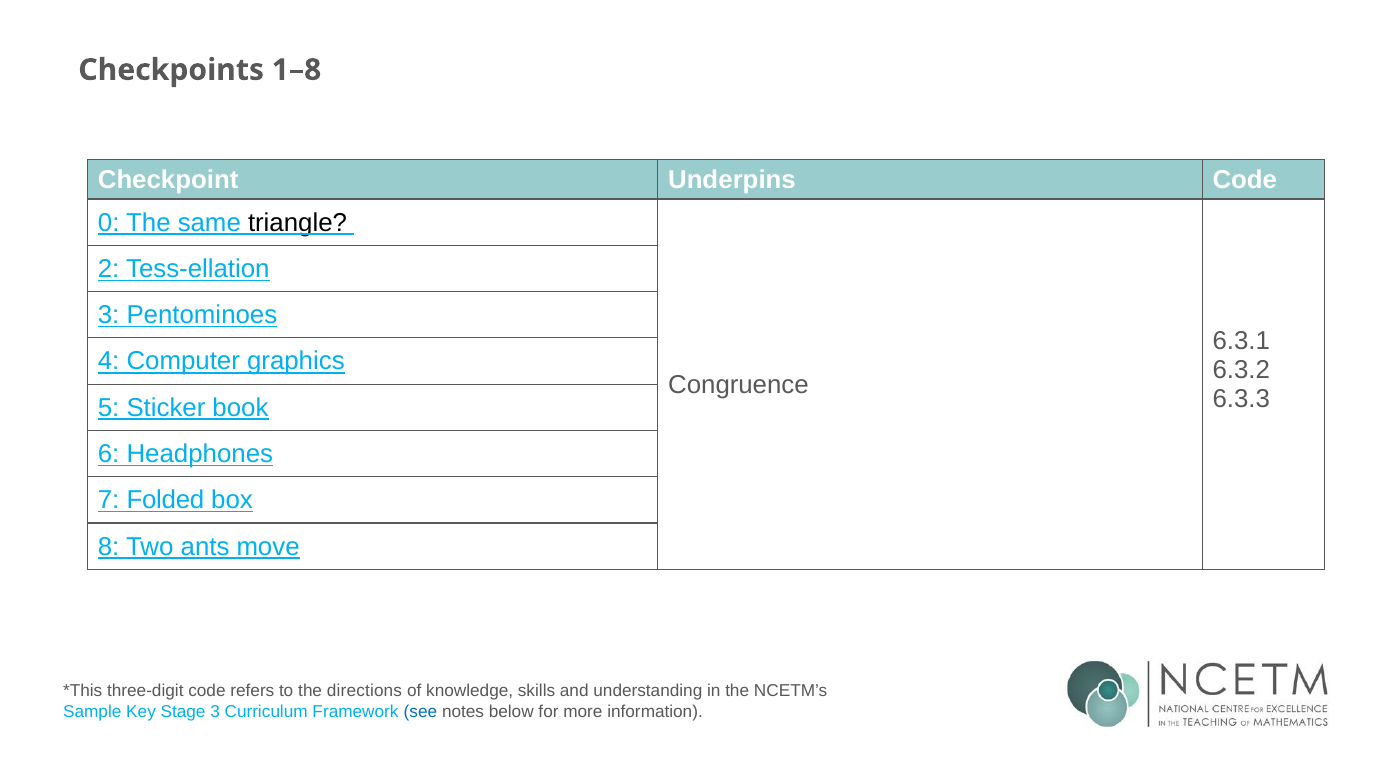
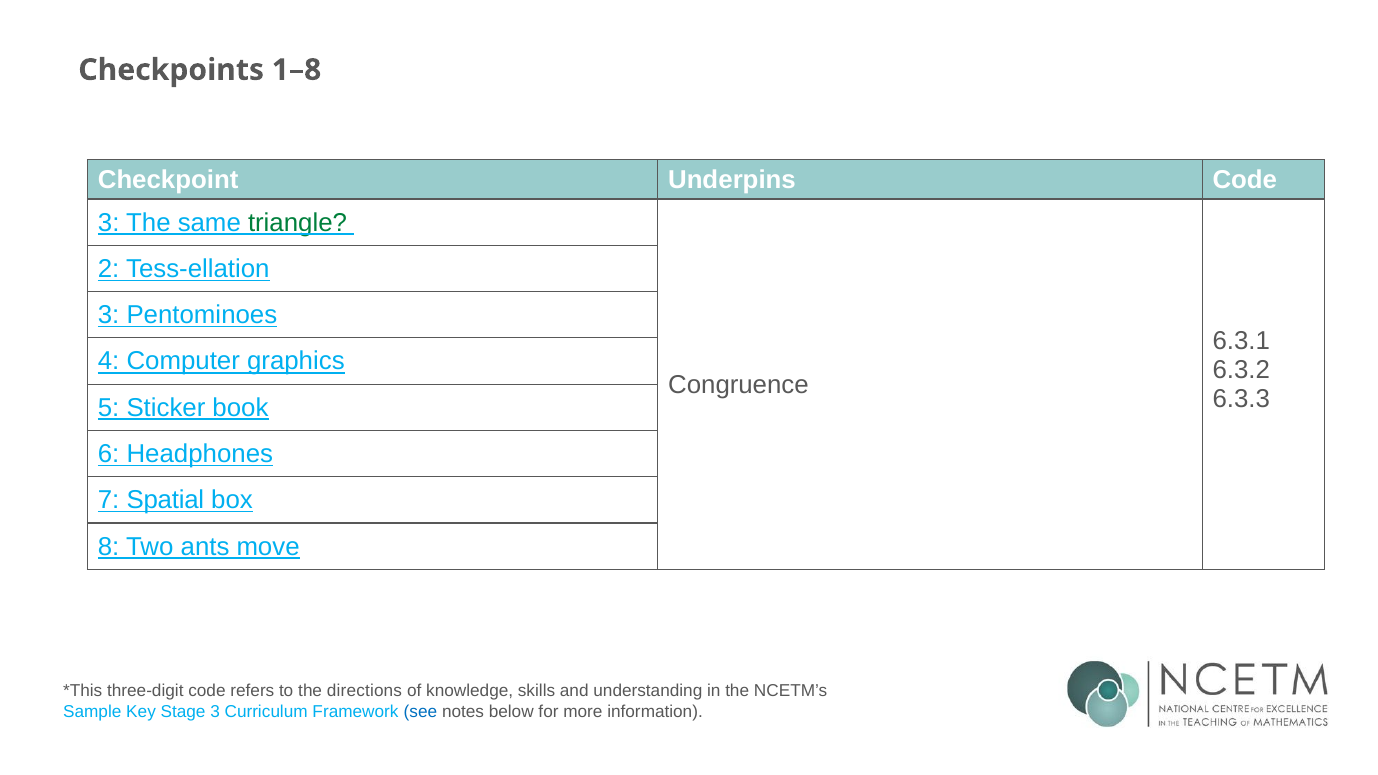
0: 0 -> 3 (109, 223)
triangle colour: black -> green (298, 223)
Folded: Folded -> Spatial (165, 500)
